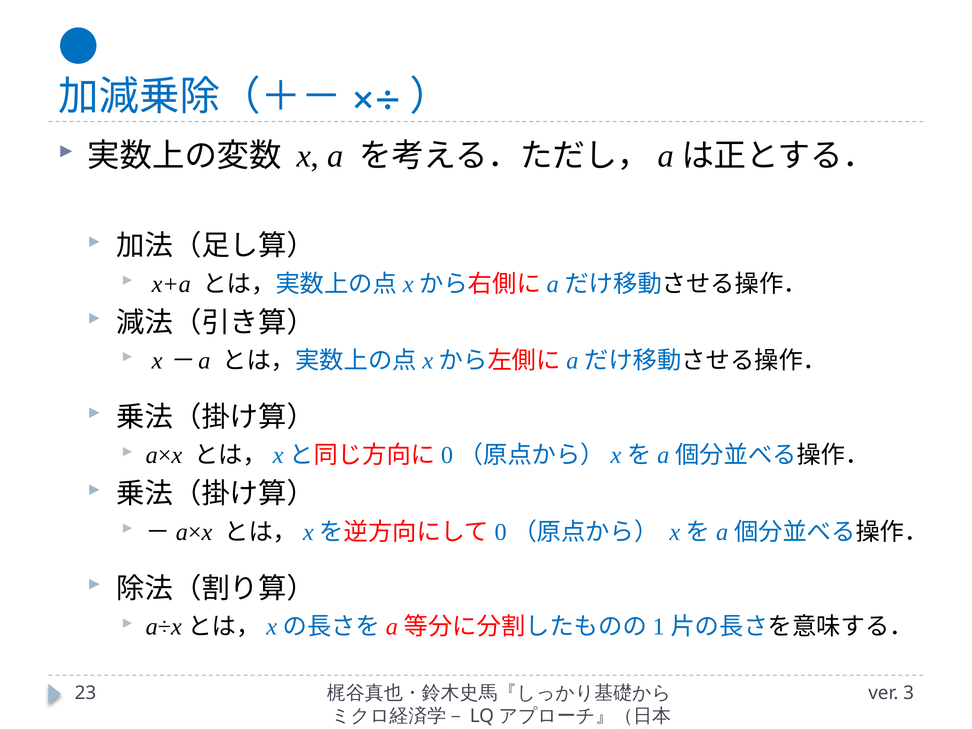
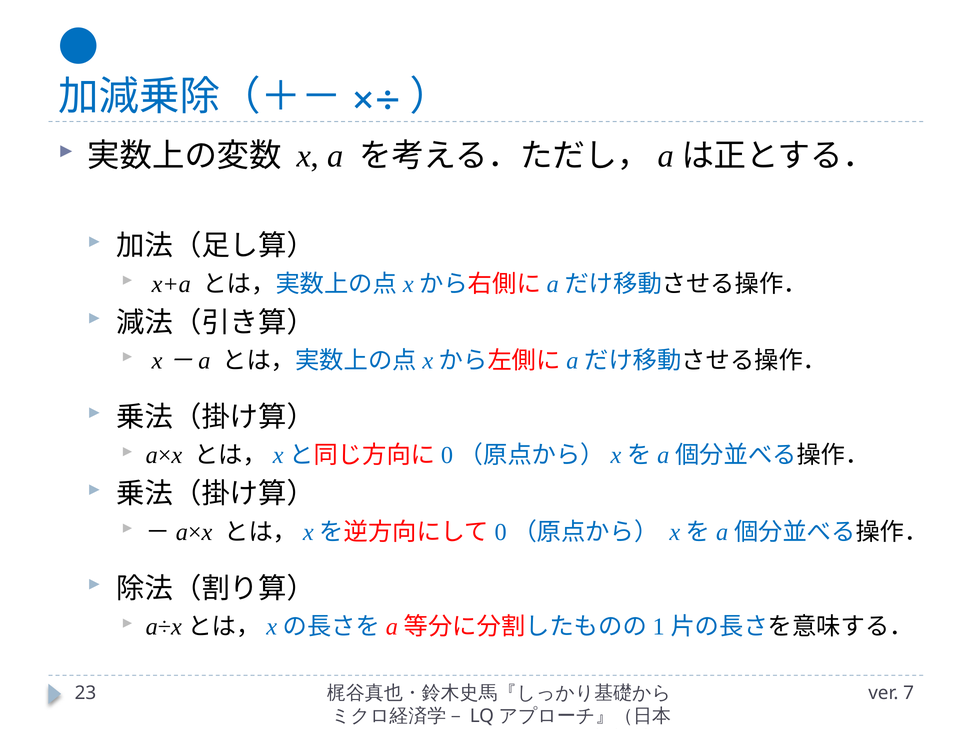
3: 3 -> 7 (909, 693)
